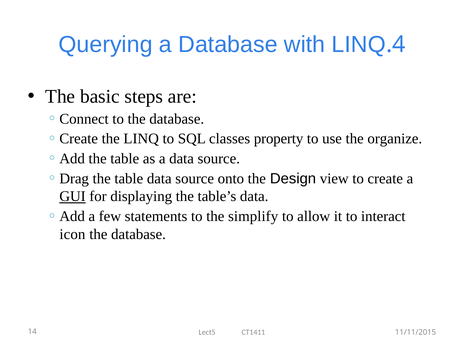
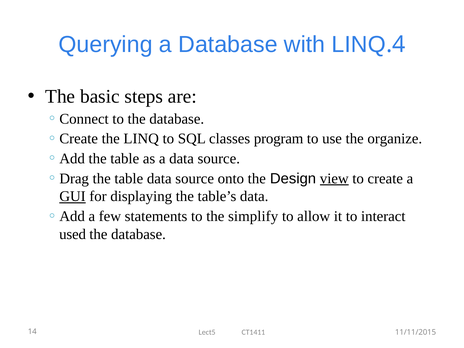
property: property -> program (279, 139)
view underline: none -> present (334, 179)
icon: icon -> used (73, 234)
